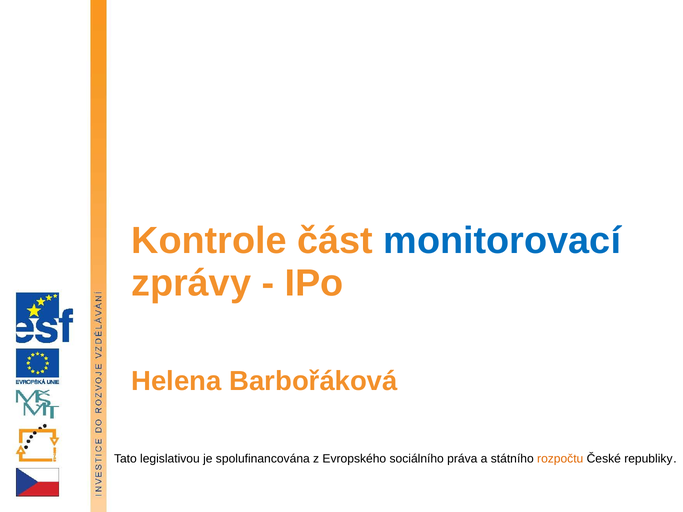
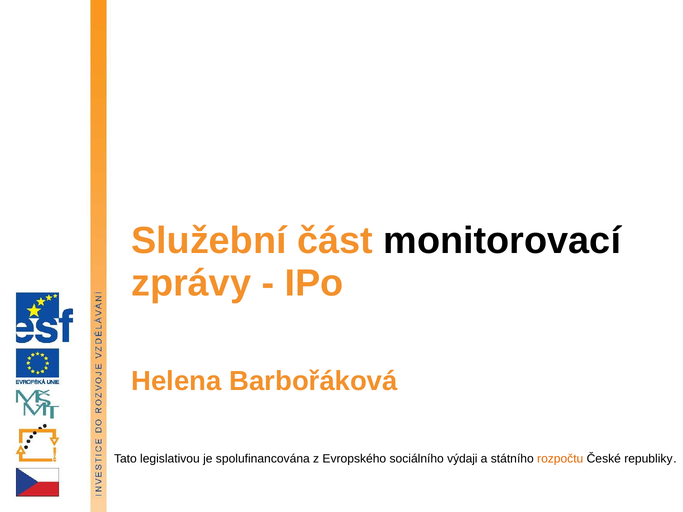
Kontrole: Kontrole -> Služební (209, 241)
monitorovací colour: blue -> black (502, 241)
práva: práva -> výdaji (462, 459)
